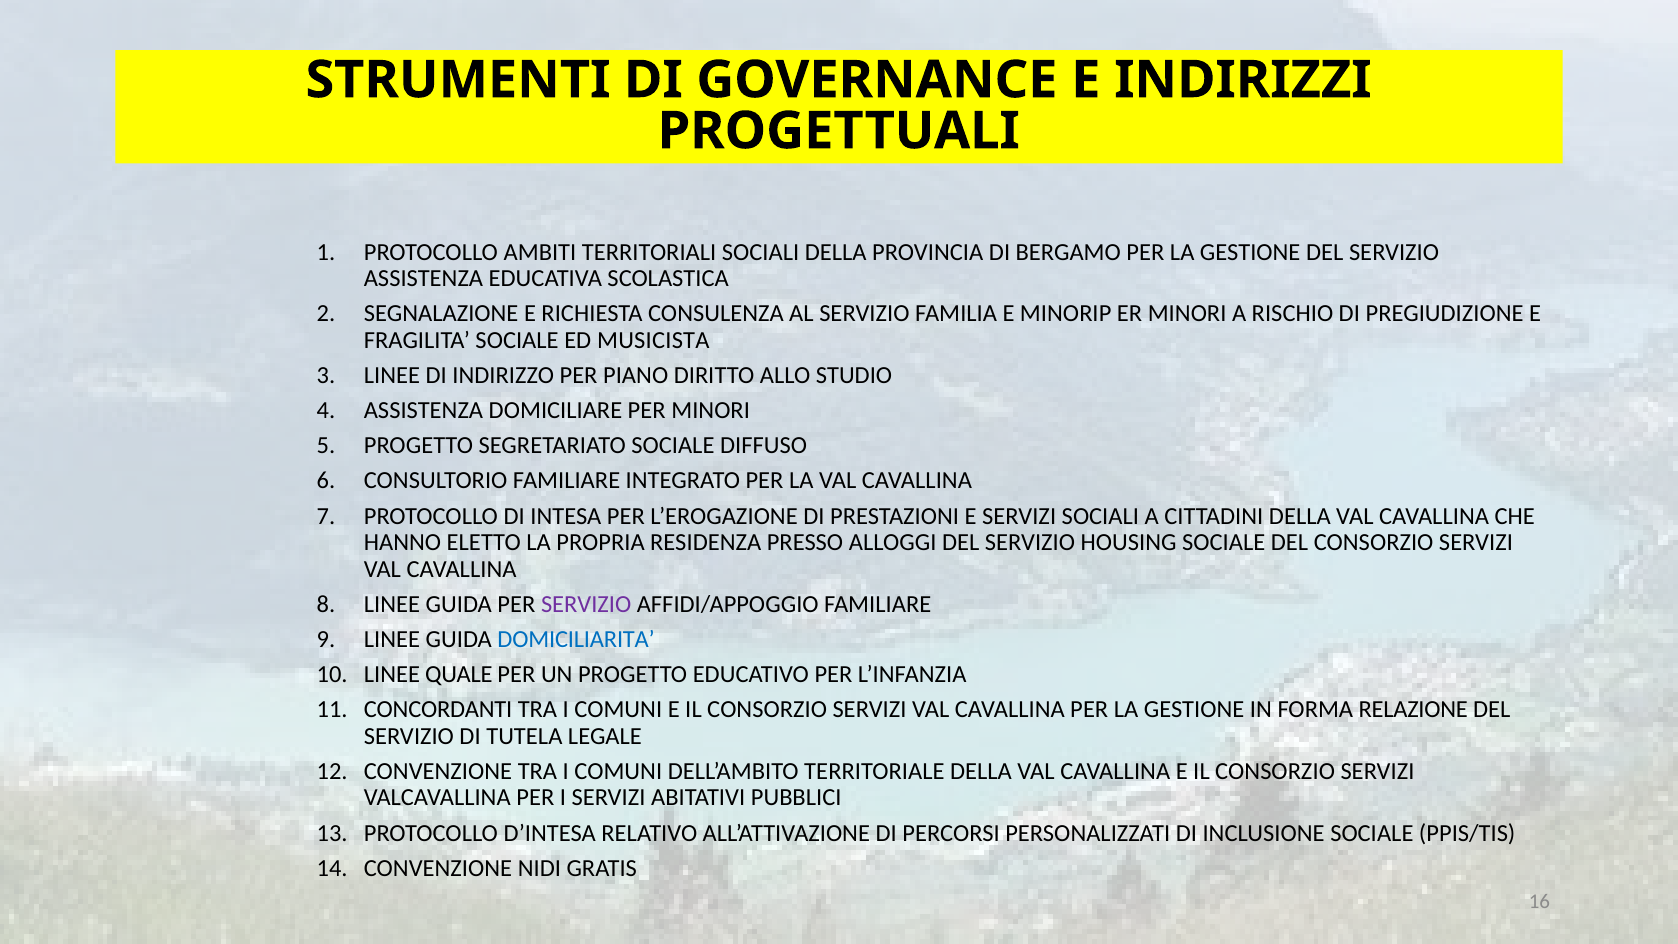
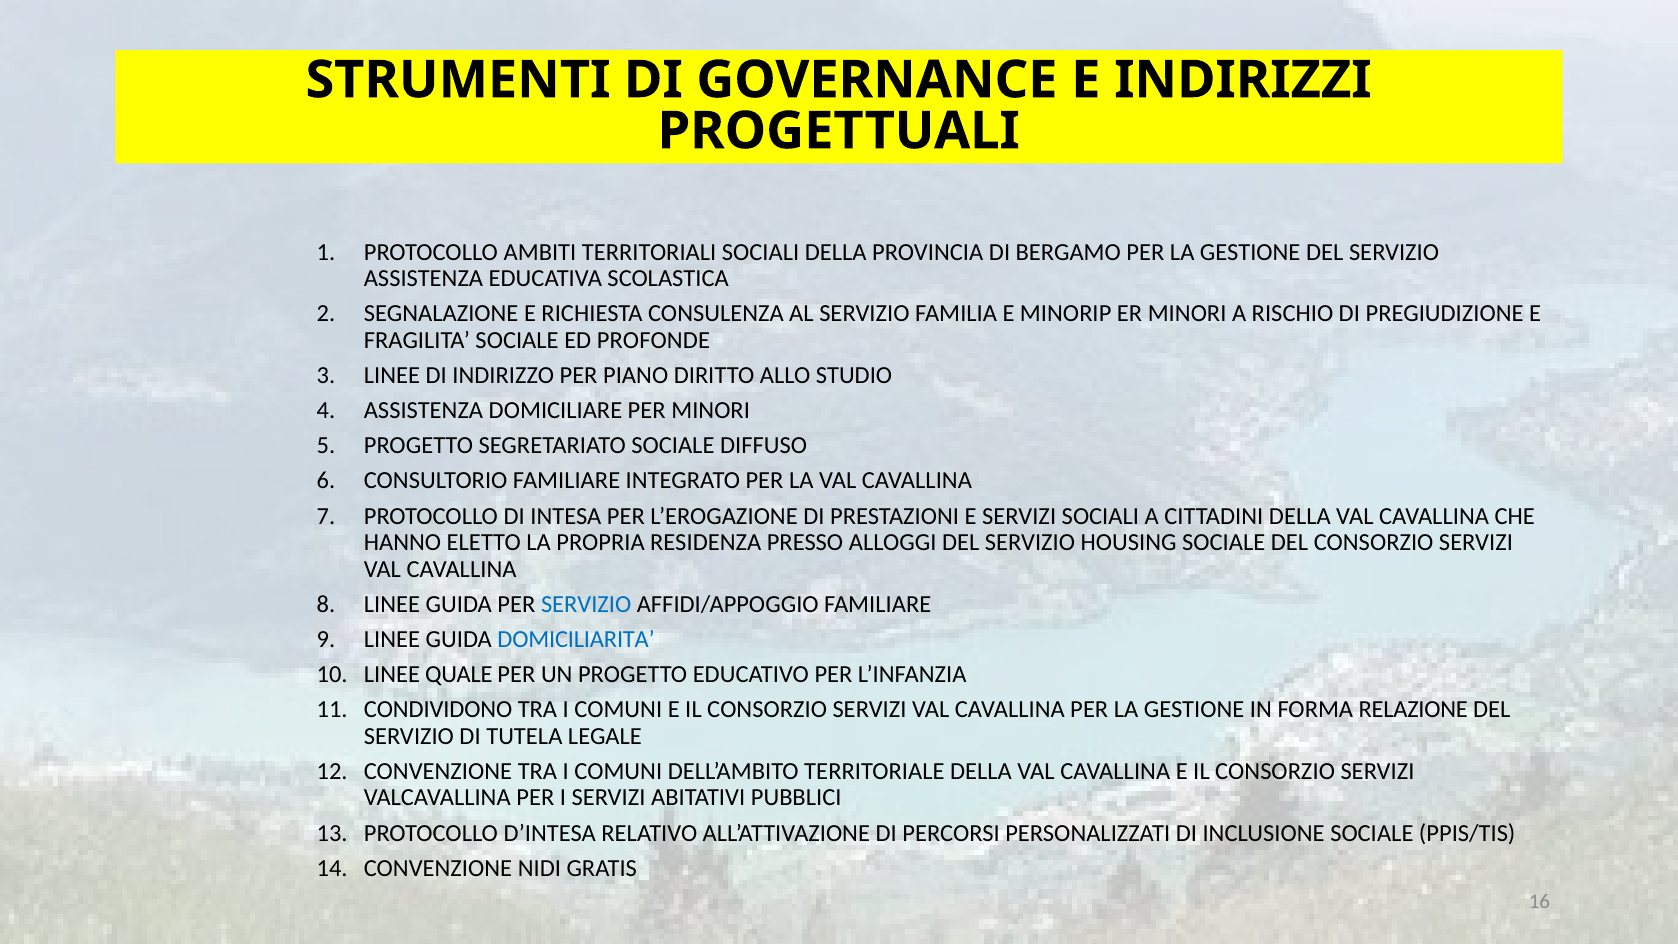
MUSICISTA: MUSICISTA -> PROFONDE (653, 340)
SERVIZIO colour: purple -> blue (586, 604)
CONCORDANTI: CONCORDANTI -> CONDIVIDONO (438, 710)
